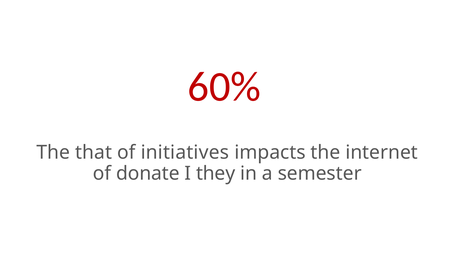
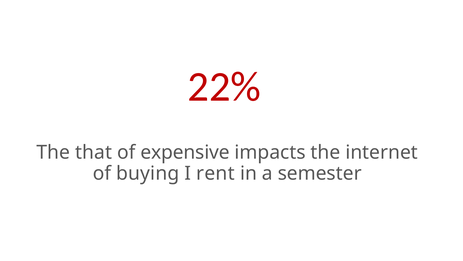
60%: 60% -> 22% (224, 87)
initiatives: initiatives -> expensive (185, 152)
donate: donate -> buying (148, 173)
they: they -> rent (215, 173)
